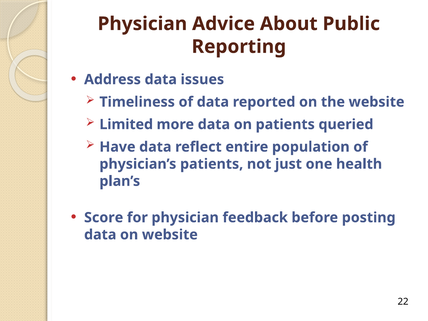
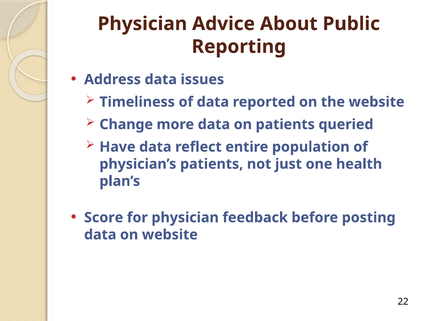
Limited: Limited -> Change (126, 124)
